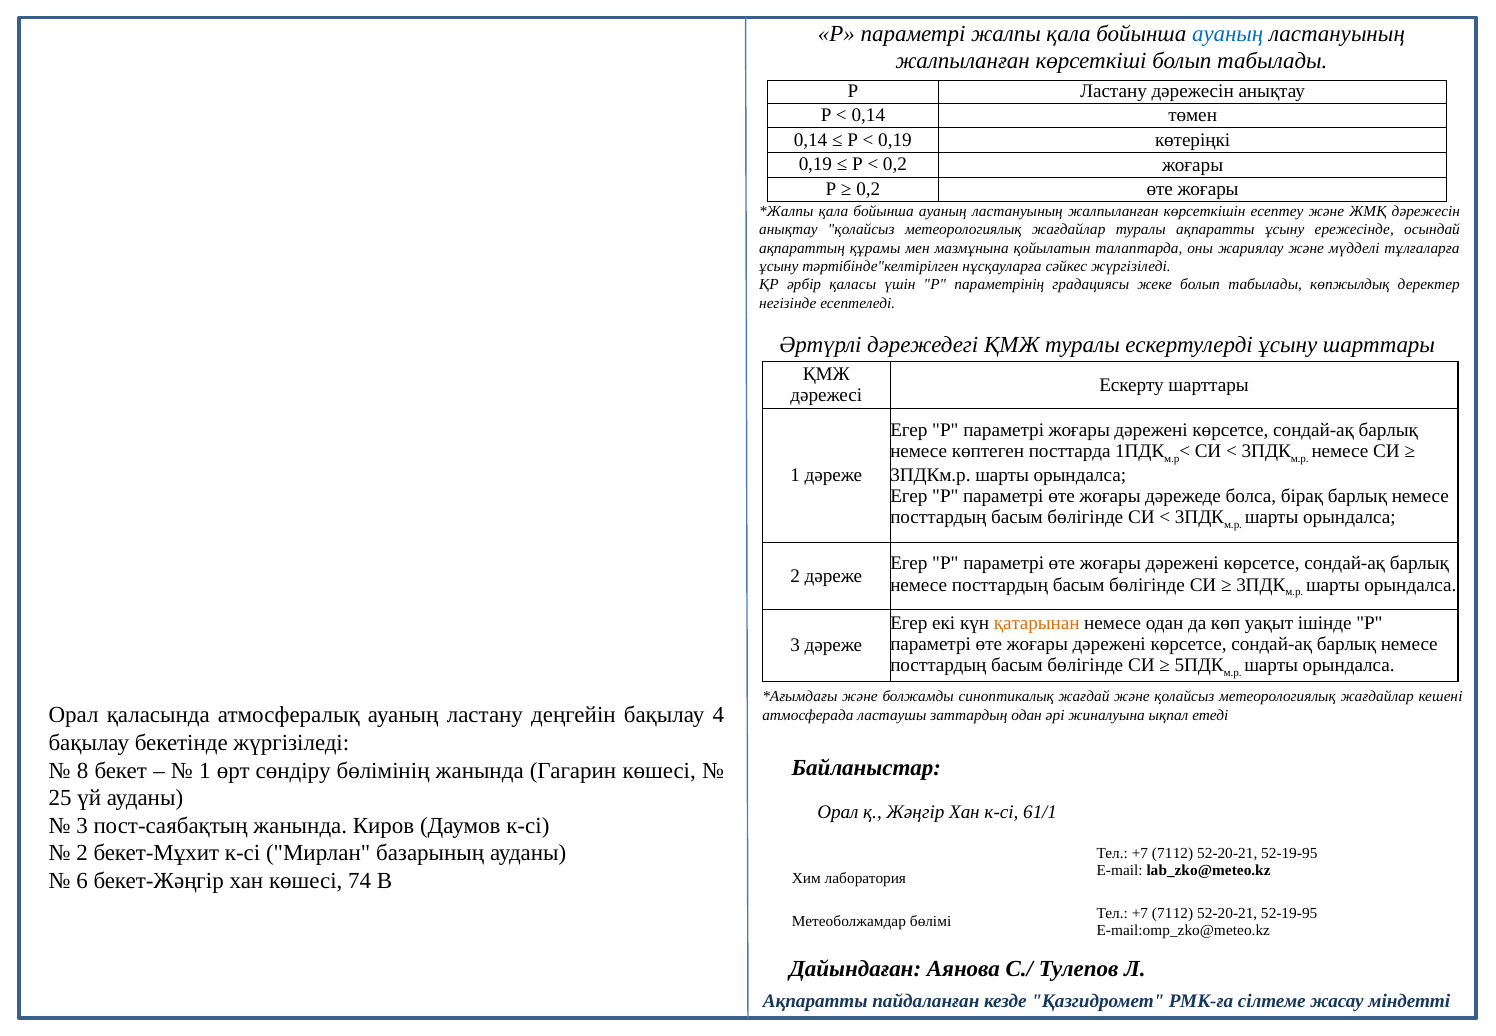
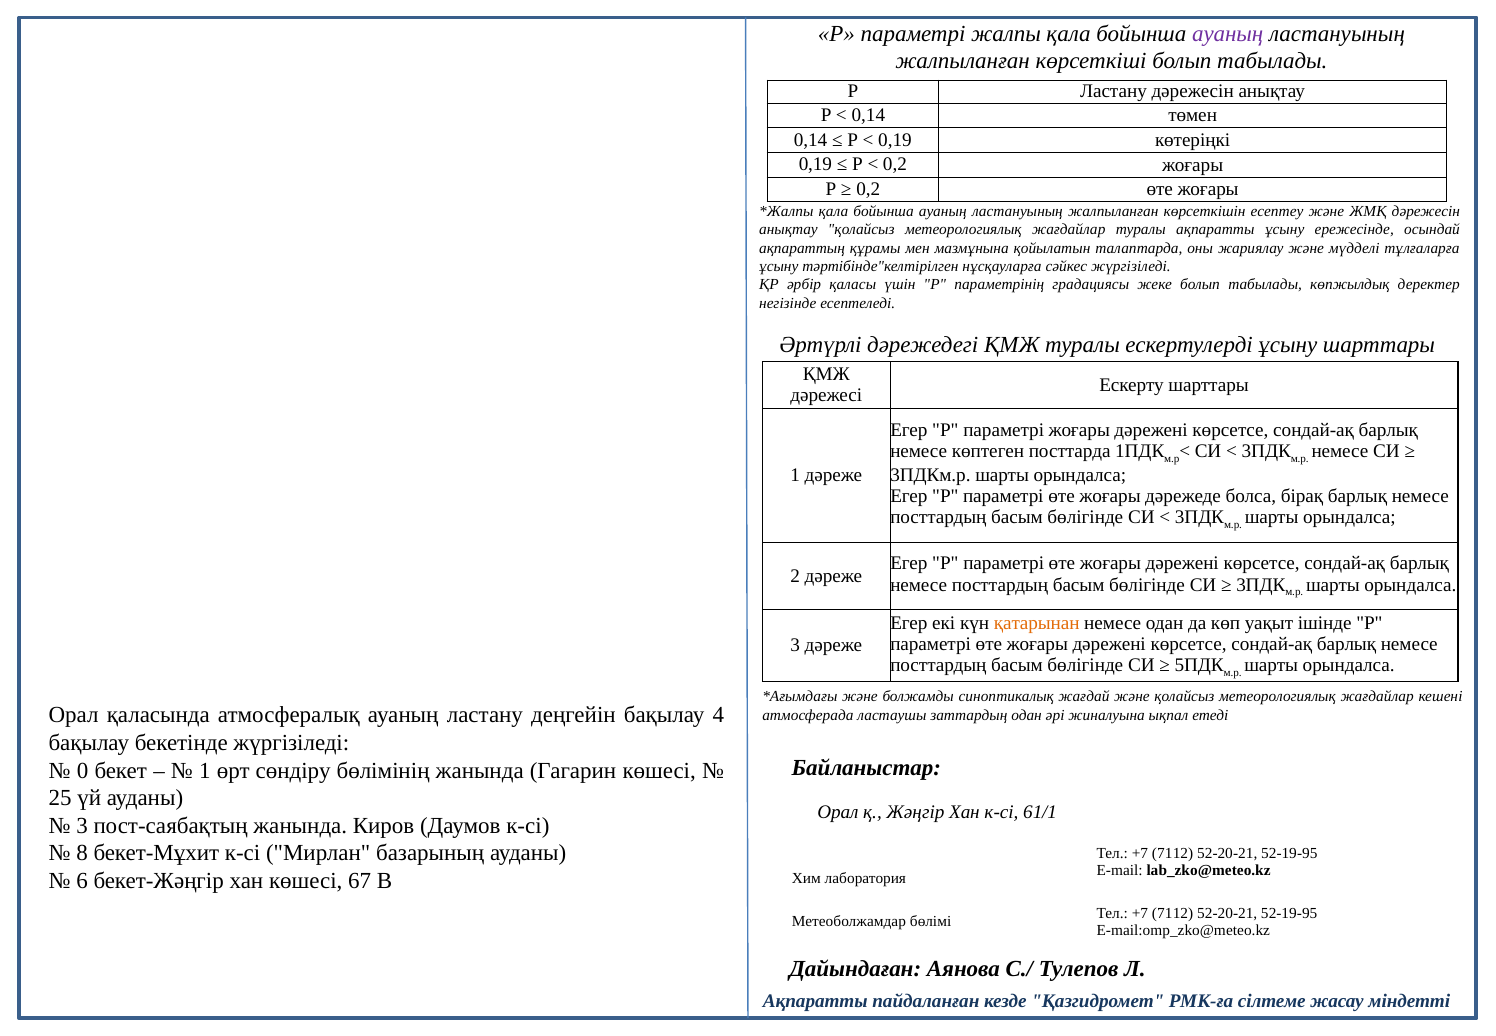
ауаның colour: blue -> purple (1228, 34)
8: 8 -> 0 (83, 770)
2: 2 -> 8 (82, 853)
74: 74 -> 67 (360, 881)
